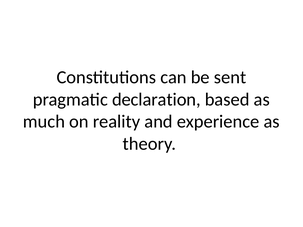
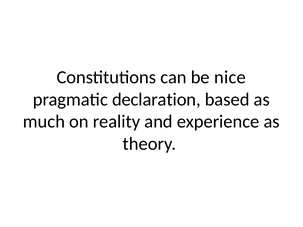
sent: sent -> nice (230, 77)
